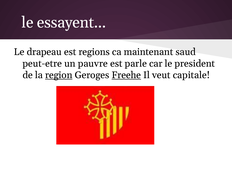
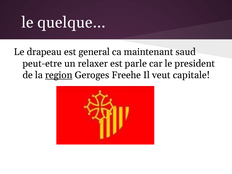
essayent: essayent -> quelque (71, 23)
regions: regions -> general (94, 52)
pauvre: pauvre -> relaxer (93, 64)
Freehe underline: present -> none (126, 75)
